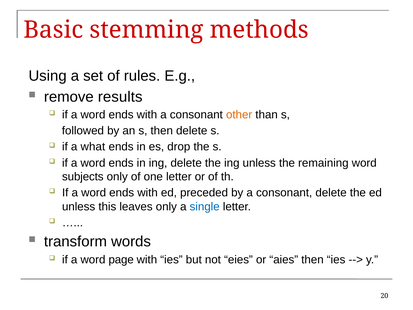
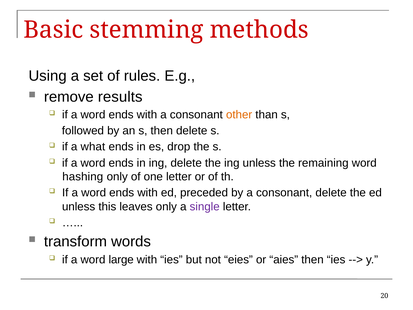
subjects: subjects -> hashing (83, 177)
single colour: blue -> purple (205, 206)
page: page -> large (121, 259)
